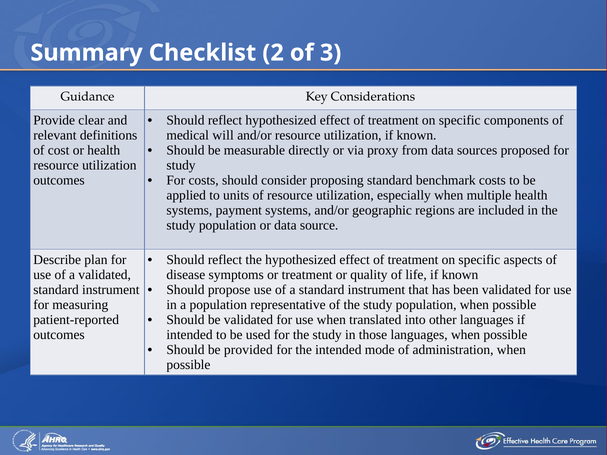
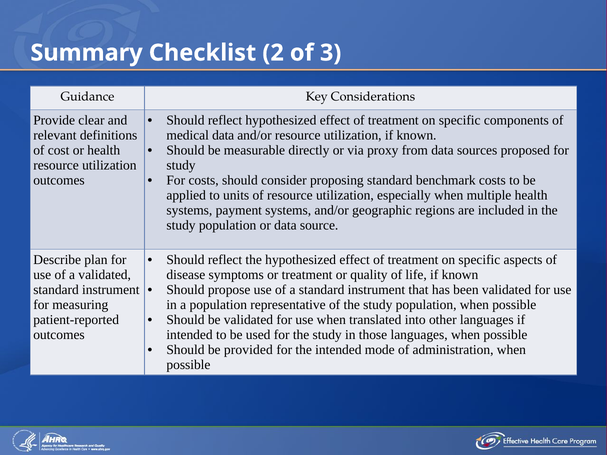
medical will: will -> data (223, 135)
